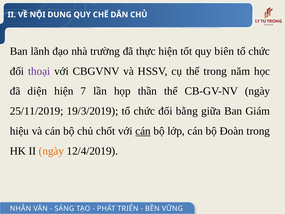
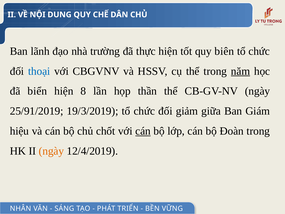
thoại colour: purple -> blue (39, 71)
năm underline: none -> present (241, 71)
diện: diện -> biển (37, 91)
7: 7 -> 8 (83, 91)
25/11/2019: 25/11/2019 -> 25/91/2019 (37, 111)
bằng: bằng -> giảm (187, 111)
